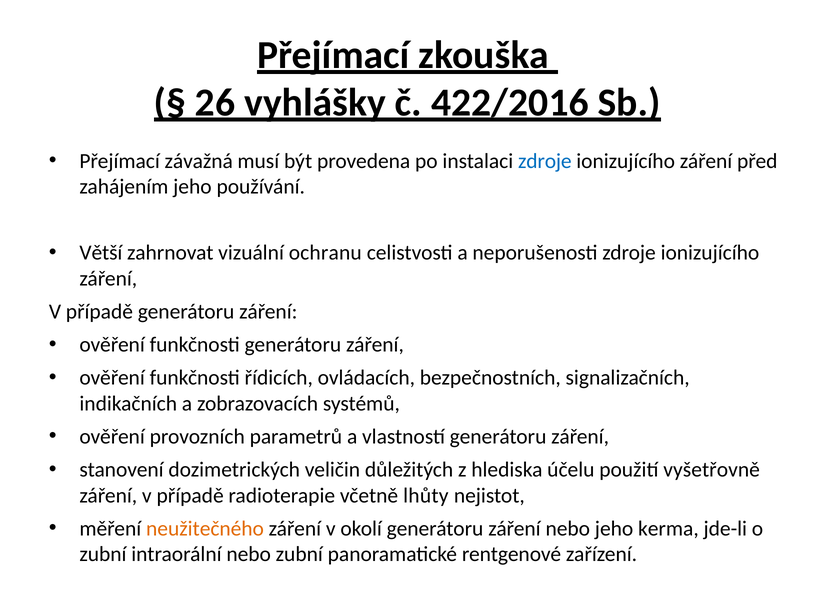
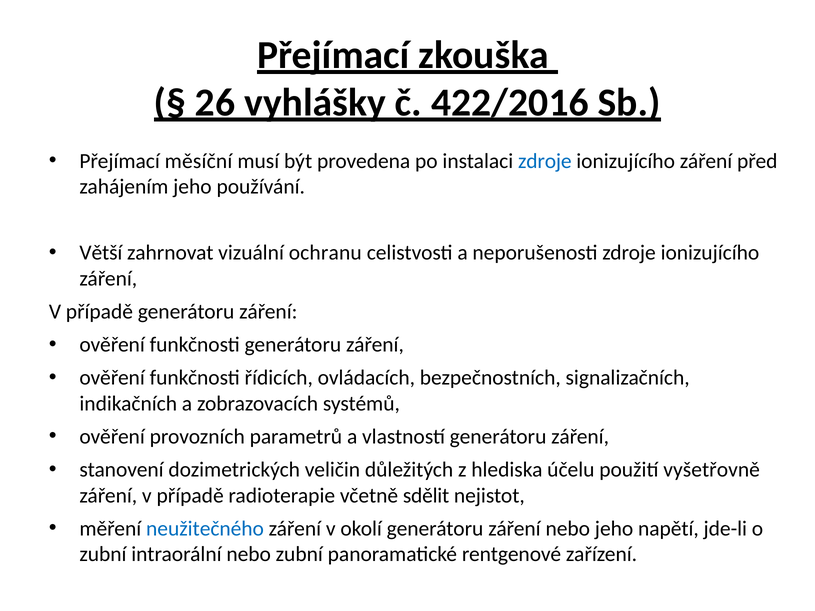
závažná: závažná -> měsíční (199, 161)
lhůty: lhůty -> sdělit (426, 496)
neužitečného colour: orange -> blue (205, 529)
kerma: kerma -> napětí (668, 529)
